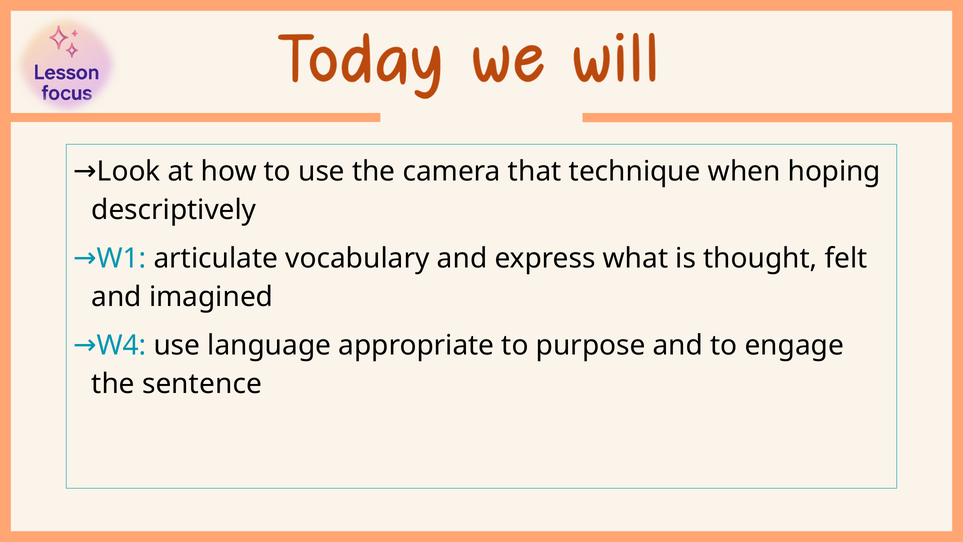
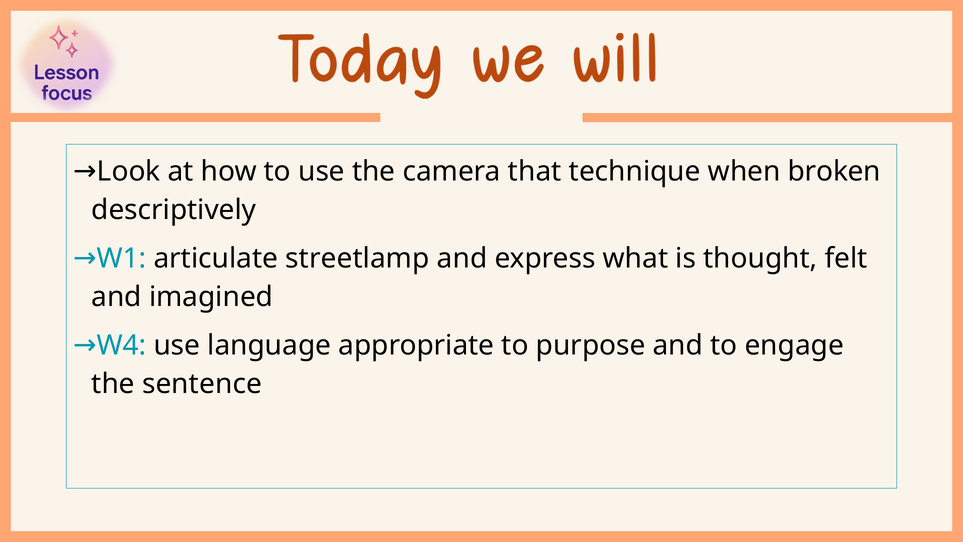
hoping: hoping -> broken (834, 171)
vocabulary: vocabulary -> streetlamp (357, 258)
